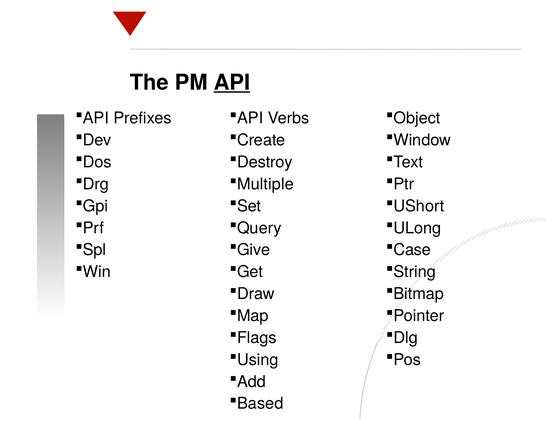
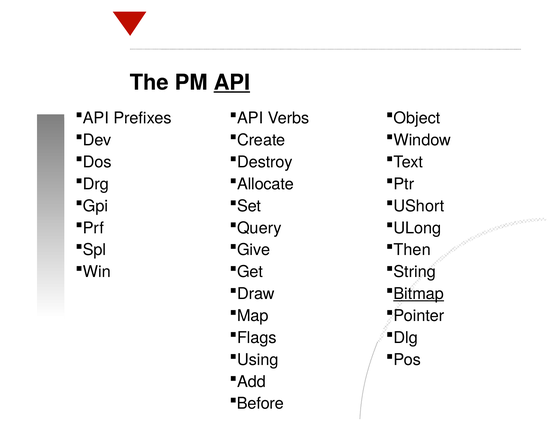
Multiple: Multiple -> Allocate (266, 184)
Case: Case -> Then (412, 250)
Bitmap underline: none -> present (419, 294)
Based: Based -> Before (260, 403)
